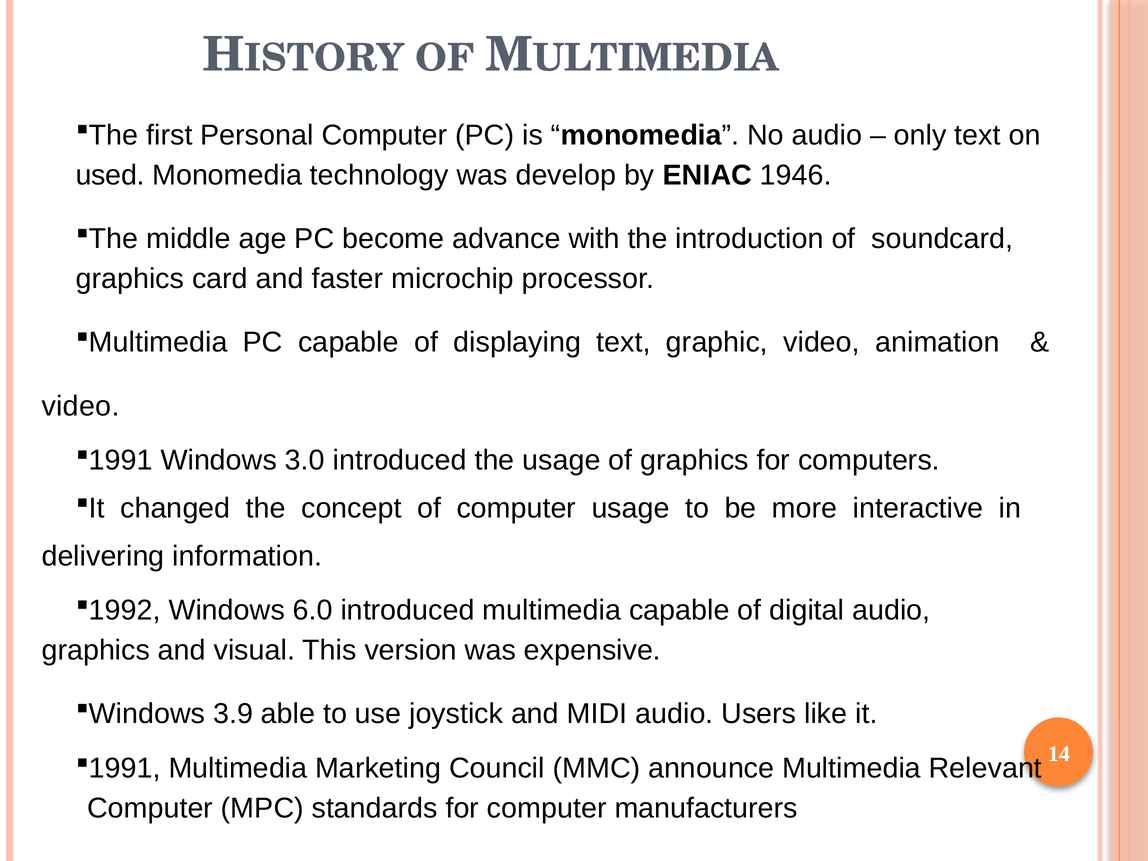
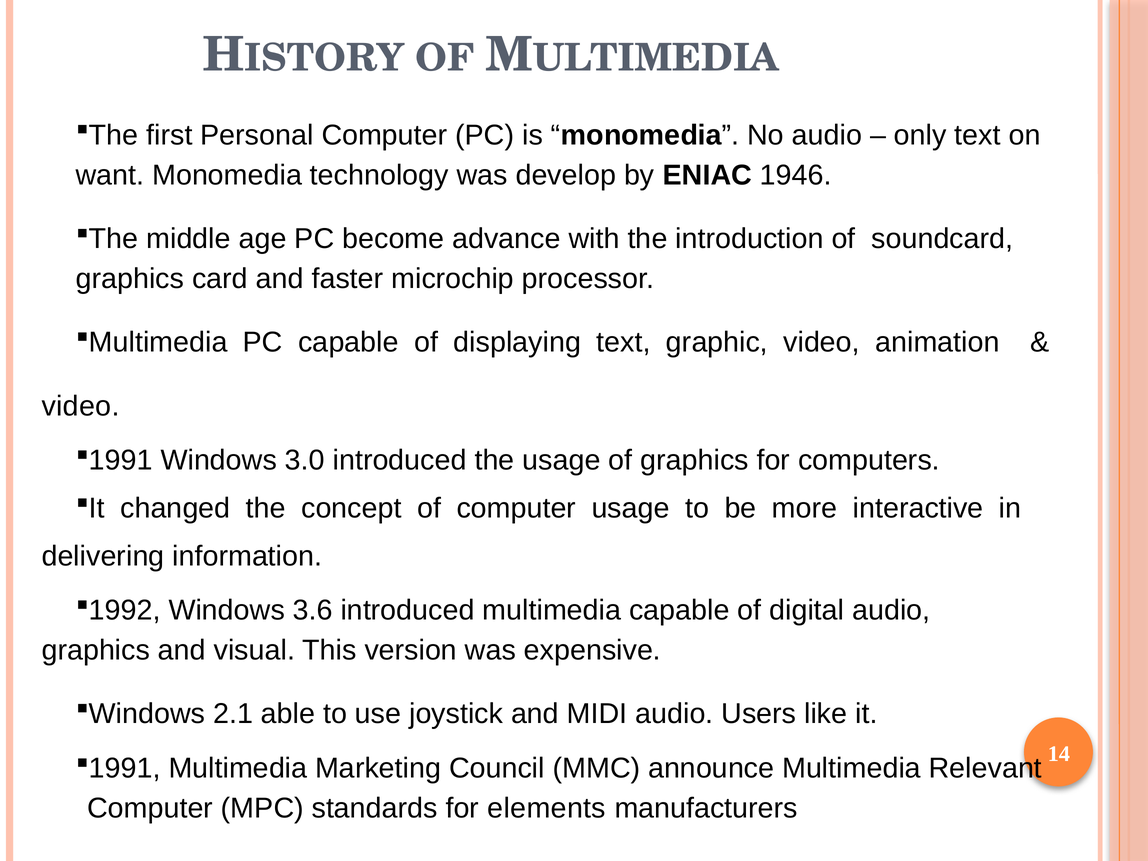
used: used -> want (110, 175)
6.0: 6.0 -> 3.6 (313, 610)
3.9: 3.9 -> 2.1 (233, 714)
for computer: computer -> elements (547, 808)
